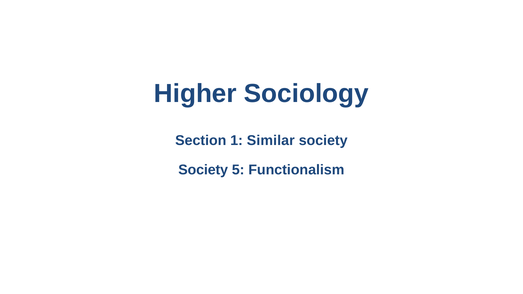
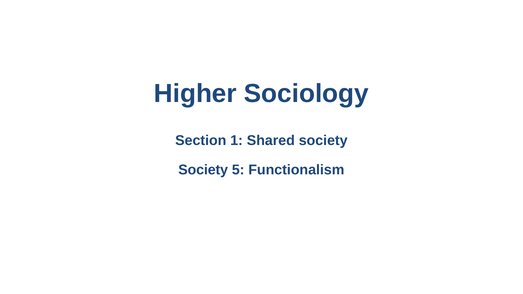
Similar: Similar -> Shared (271, 141)
